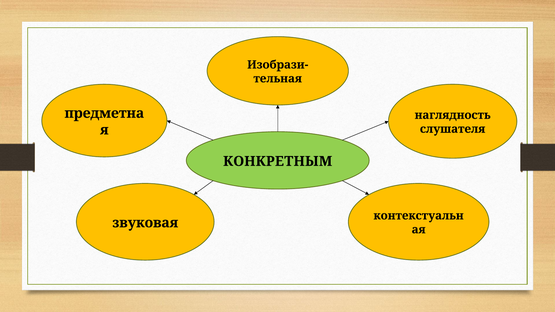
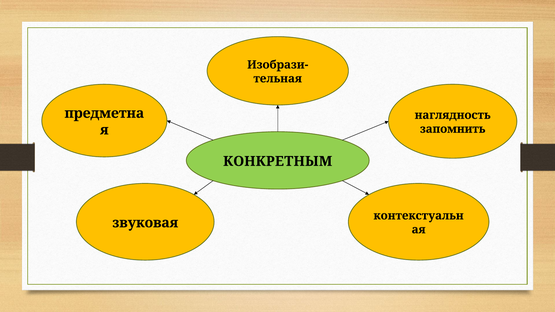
слушателя: слушателя -> запомнить (453, 129)
